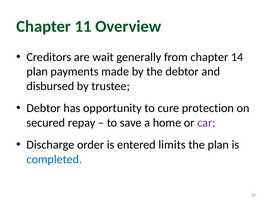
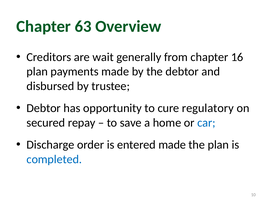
11: 11 -> 63 (83, 26)
14: 14 -> 16 (237, 57)
protection: protection -> regulatory (208, 108)
car colour: purple -> blue (206, 123)
entered limits: limits -> made (172, 145)
